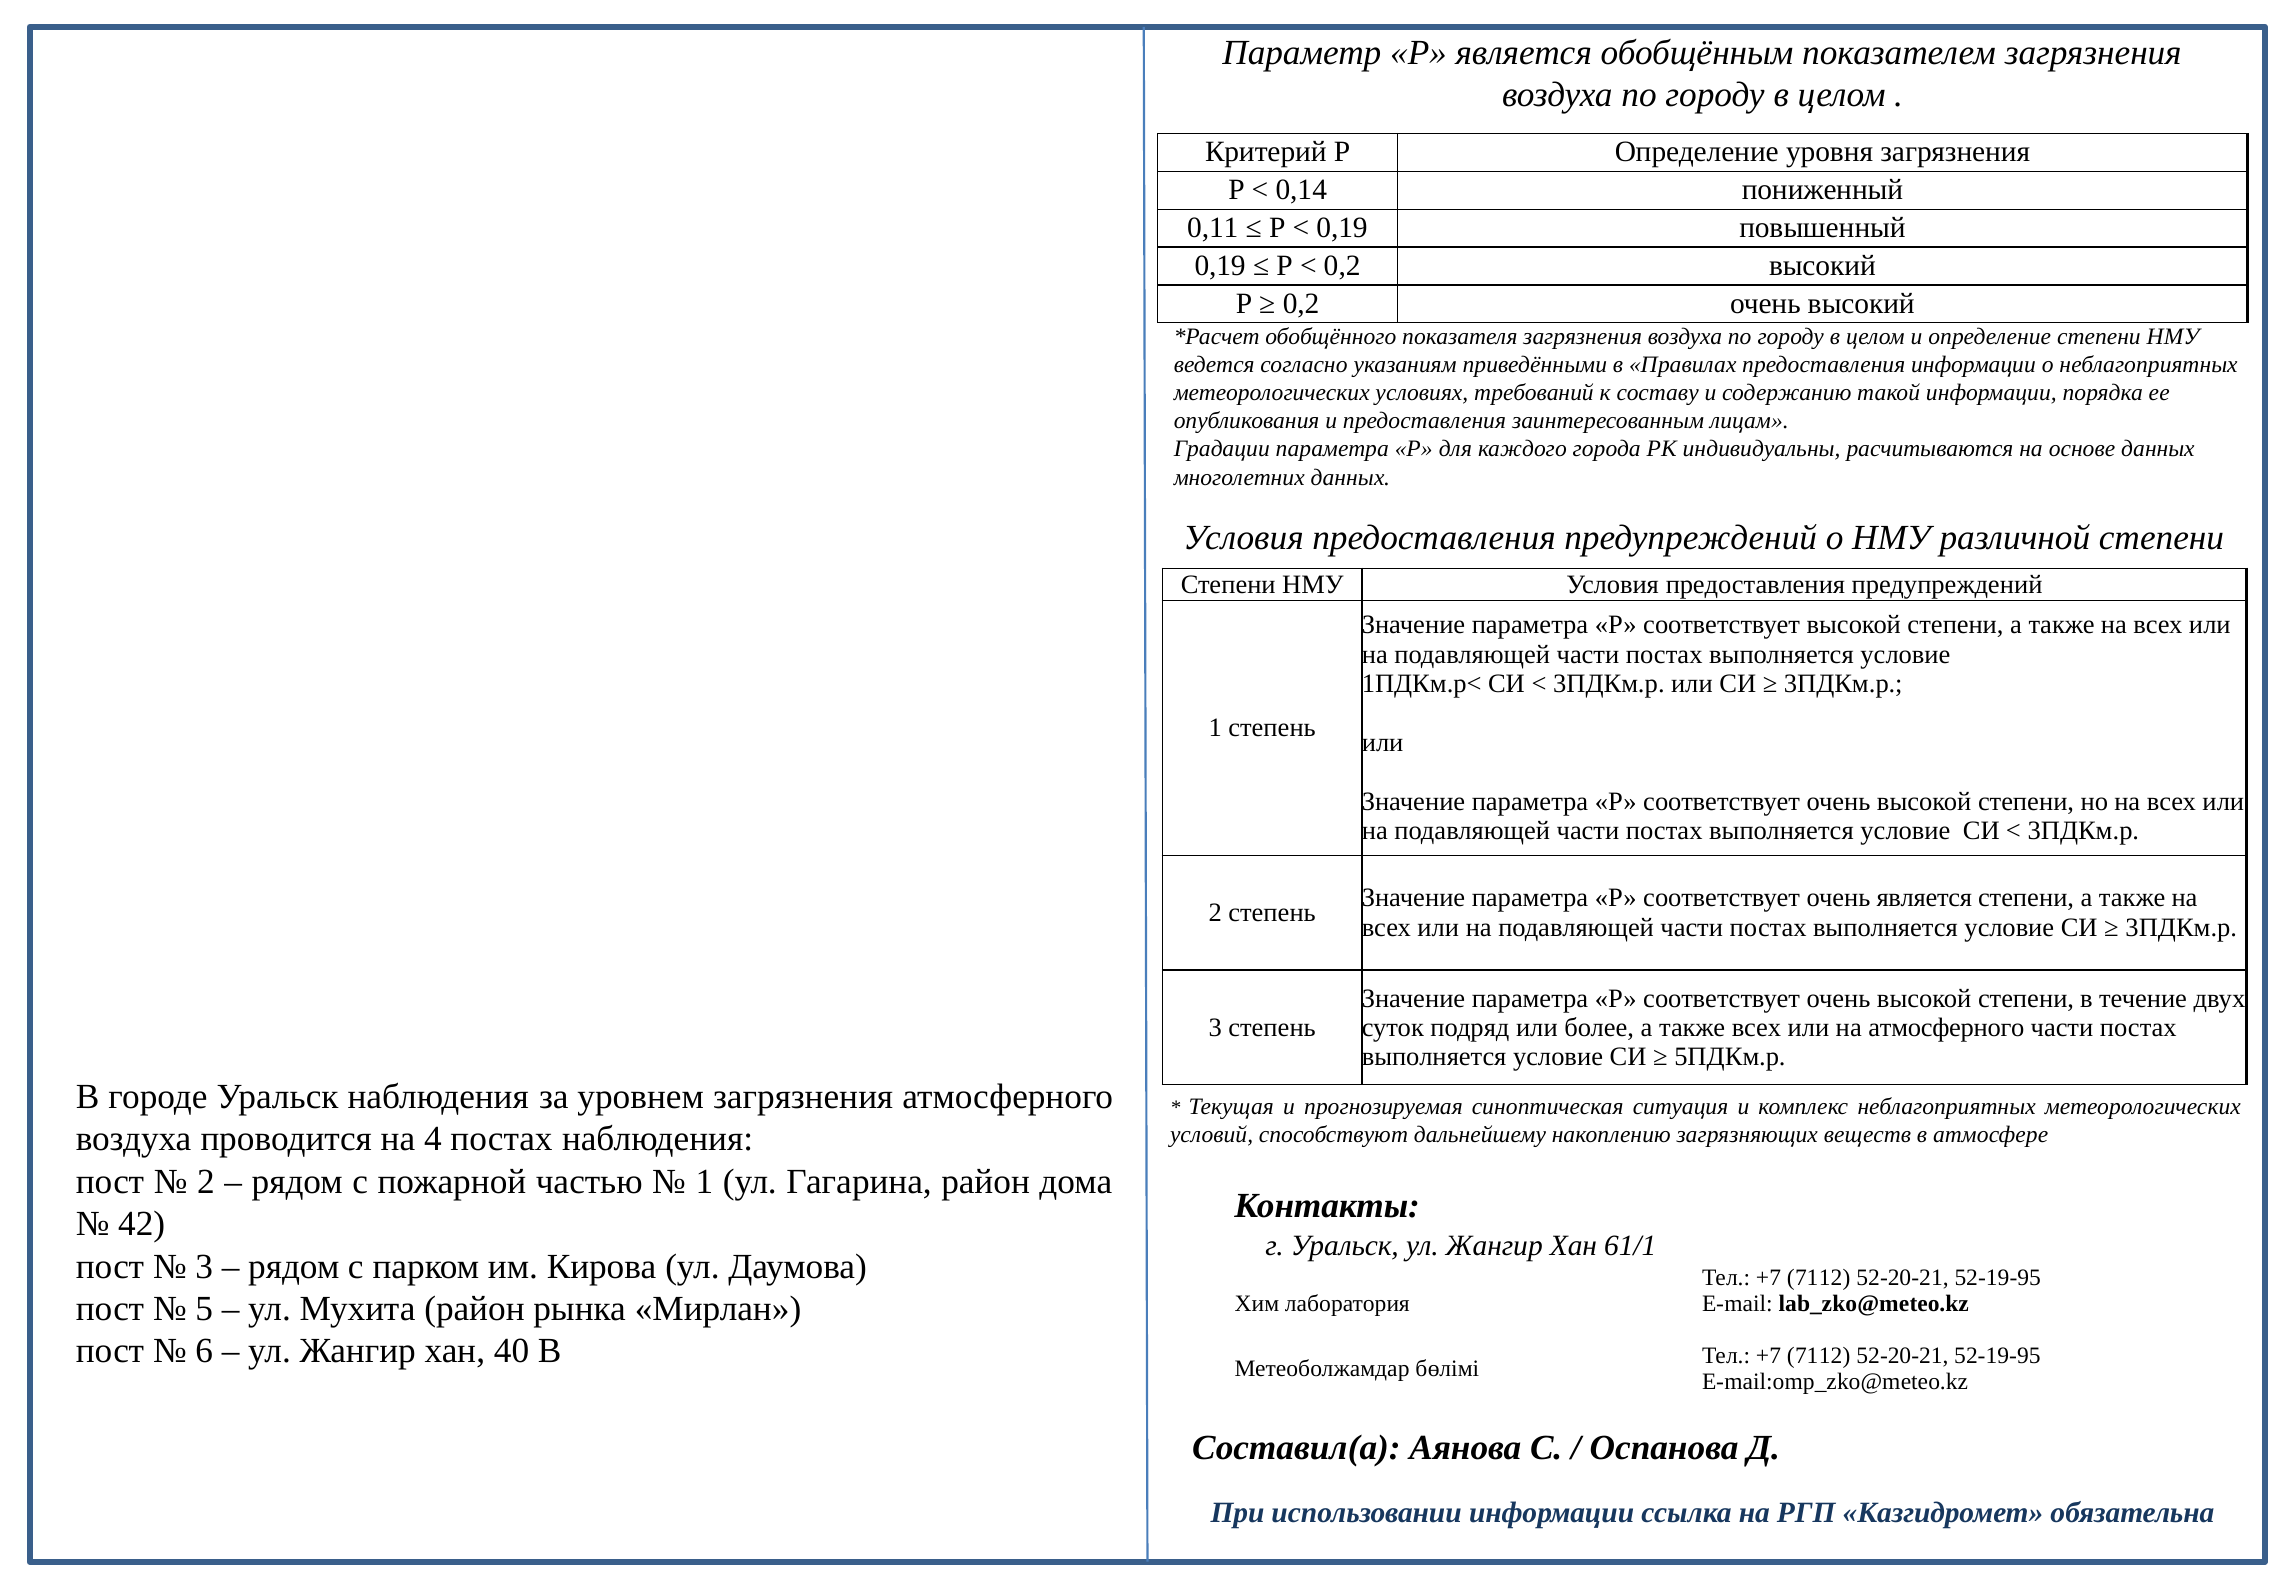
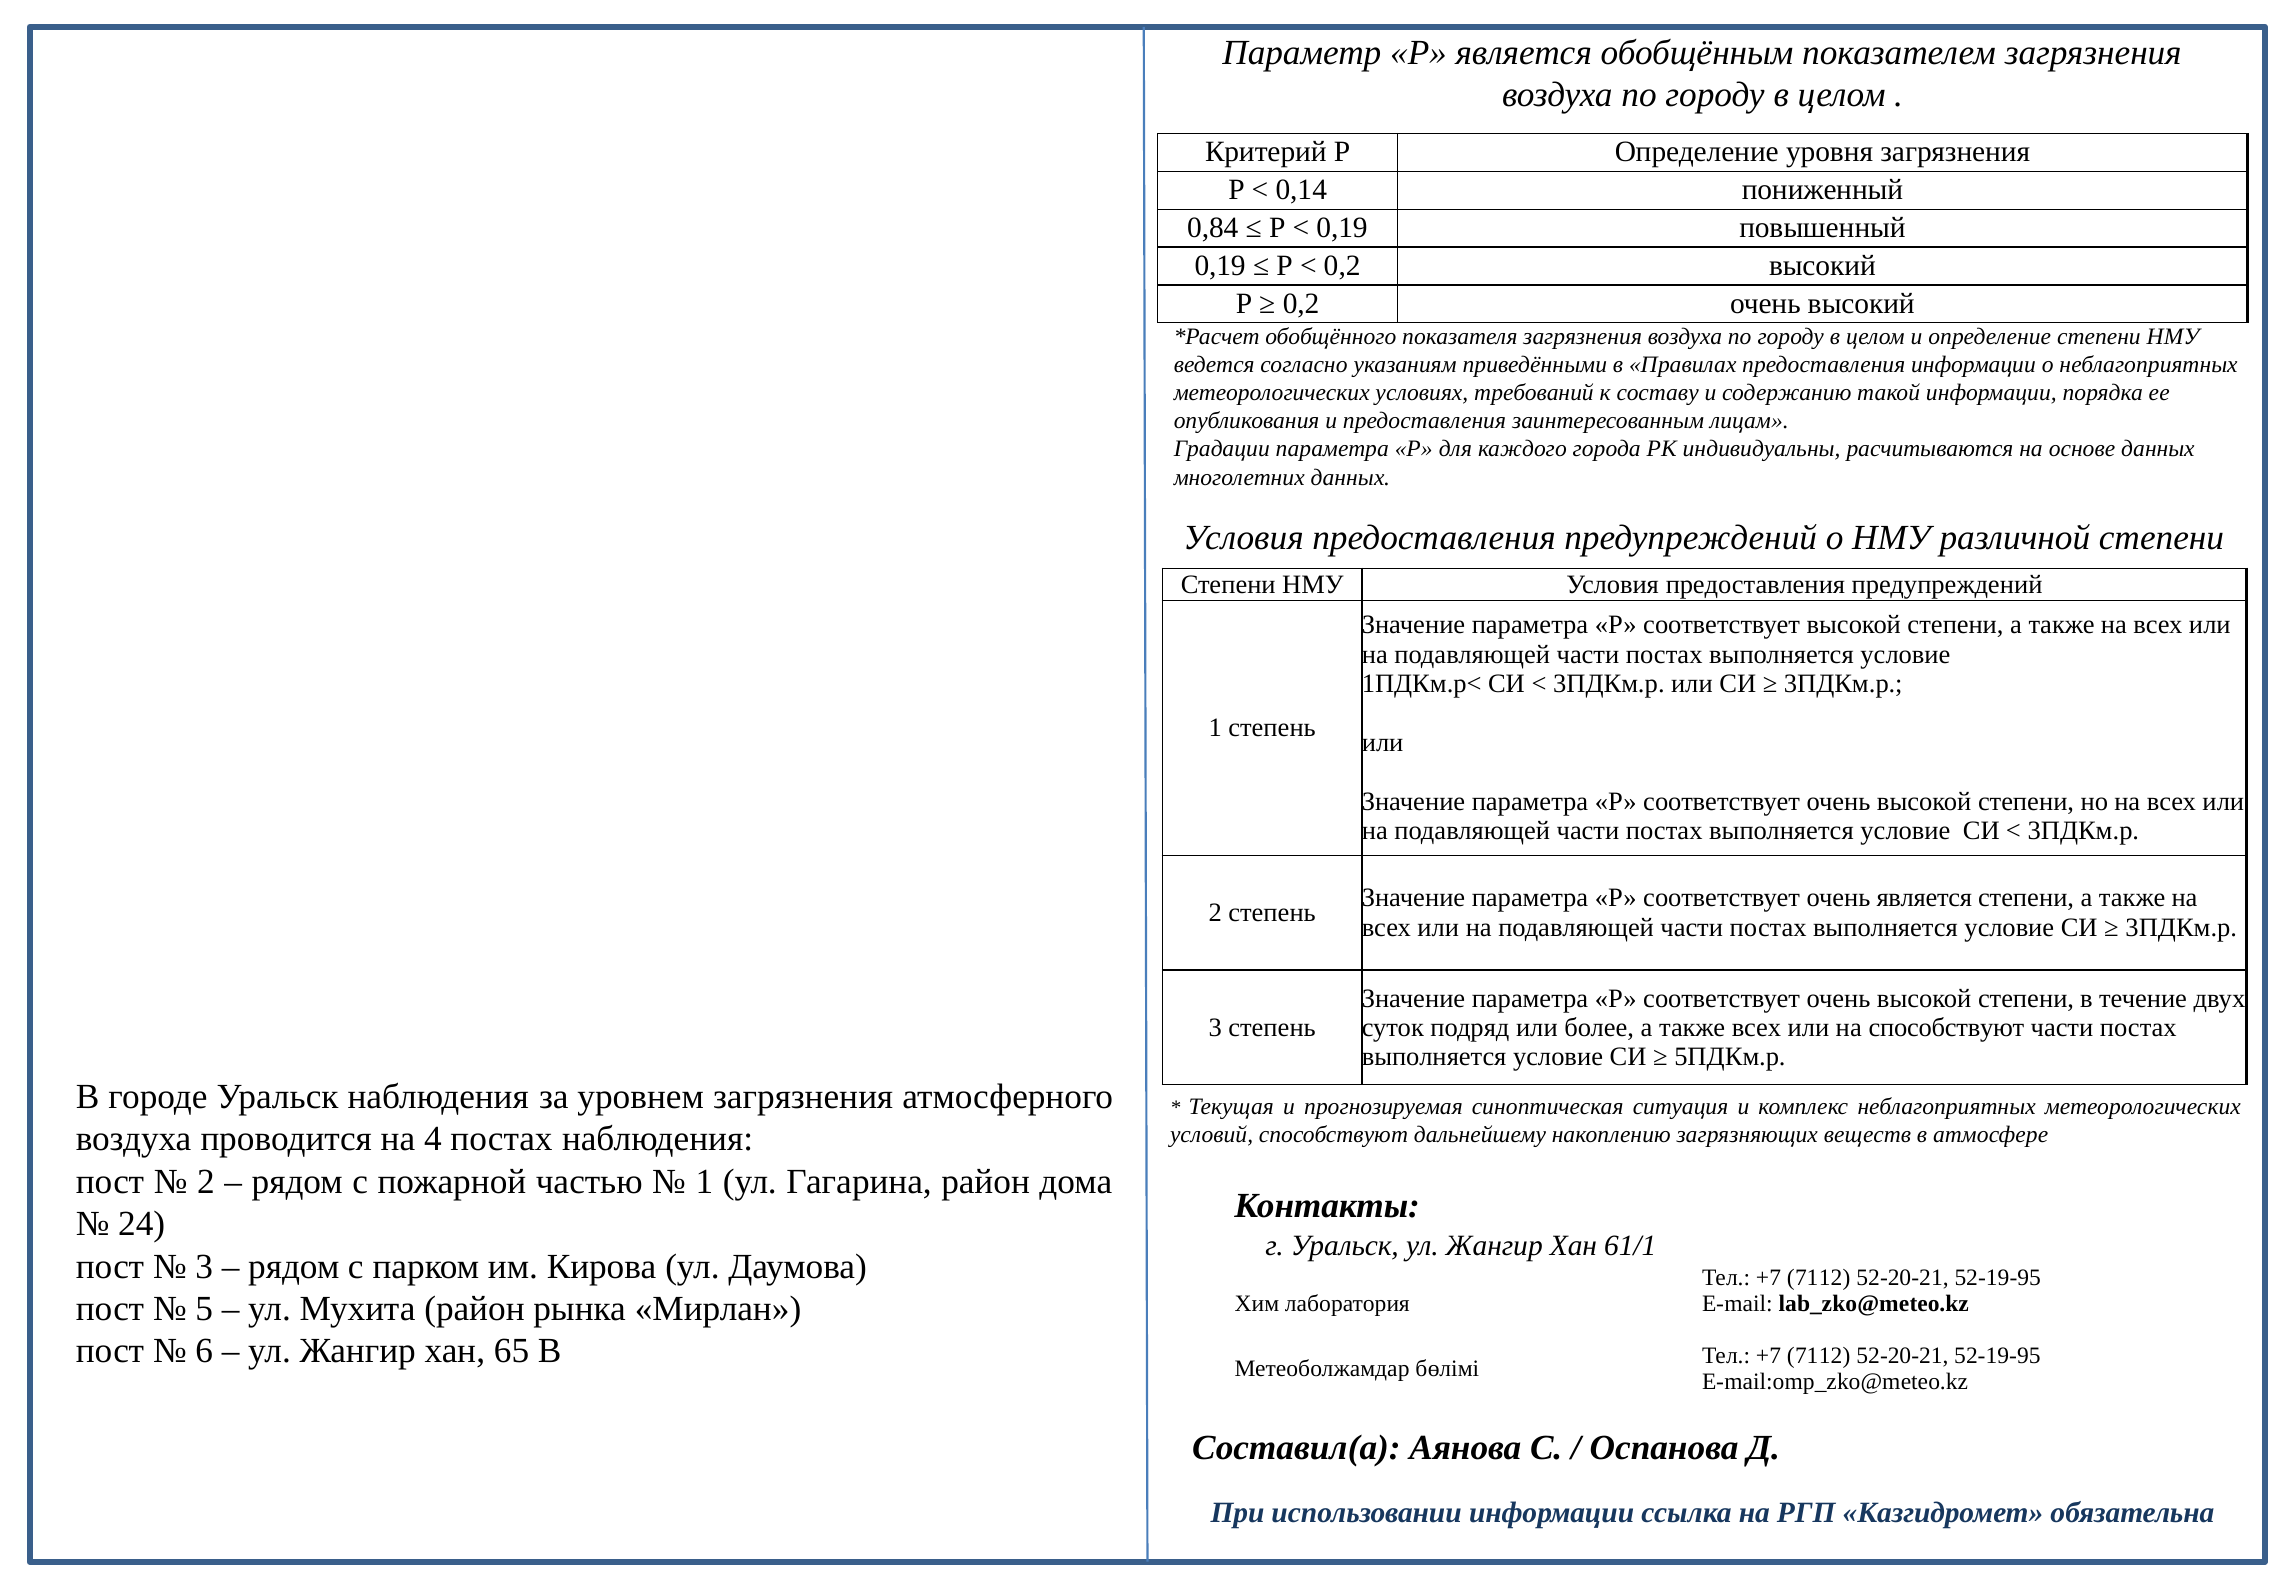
0,11: 0,11 -> 0,84 (1213, 228)
на атмосферного: атмосферного -> способствуют (1946, 1028)
42: 42 -> 24 (142, 1224)
40: 40 -> 65 (512, 1351)
